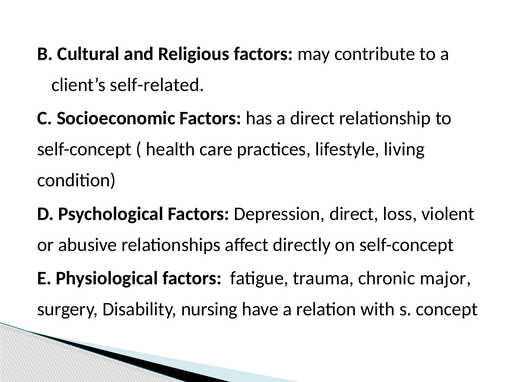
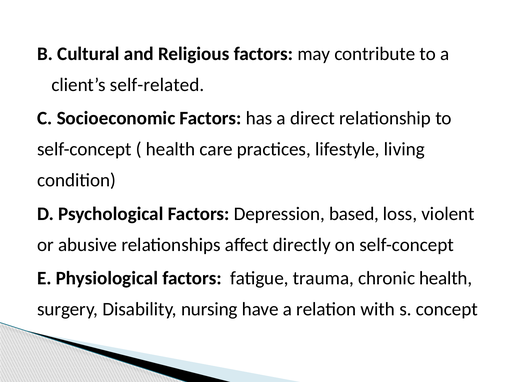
Depression direct: direct -> based (354, 214)
chronic major: major -> health (446, 278)
